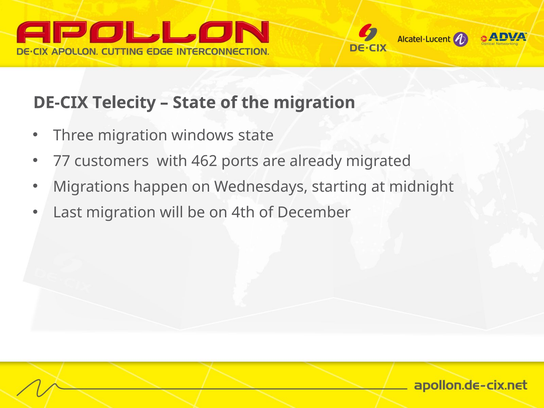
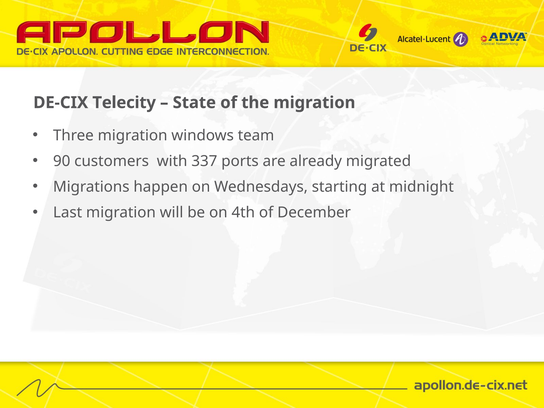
windows state: state -> team (256, 135)
77: 77 -> 90 (62, 161)
462: 462 -> 337 (204, 161)
